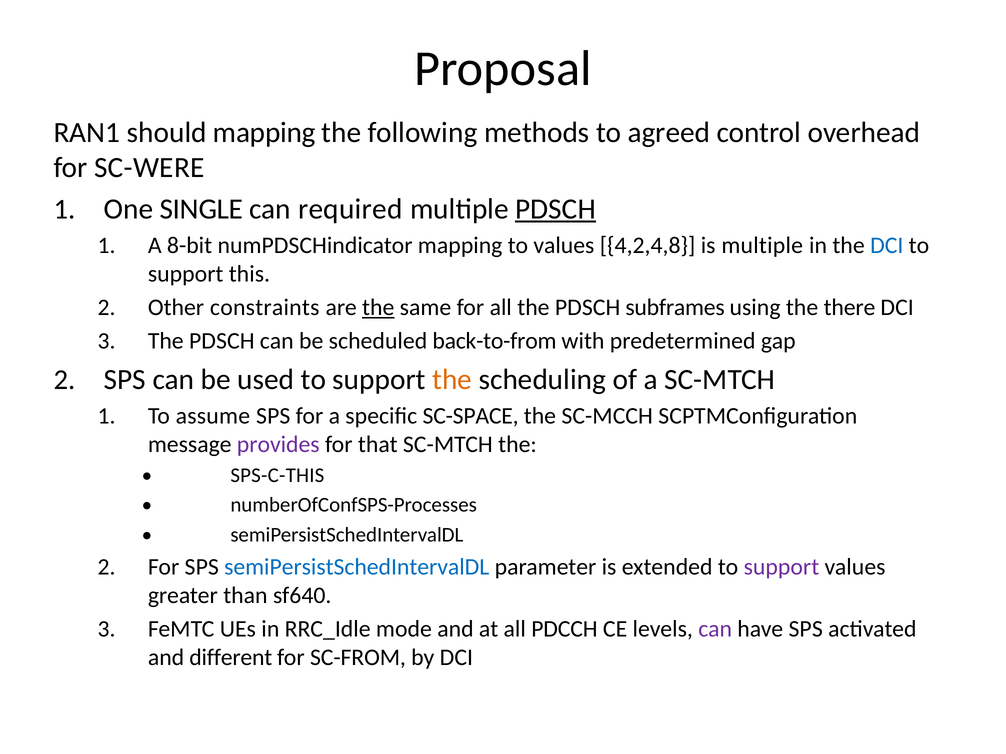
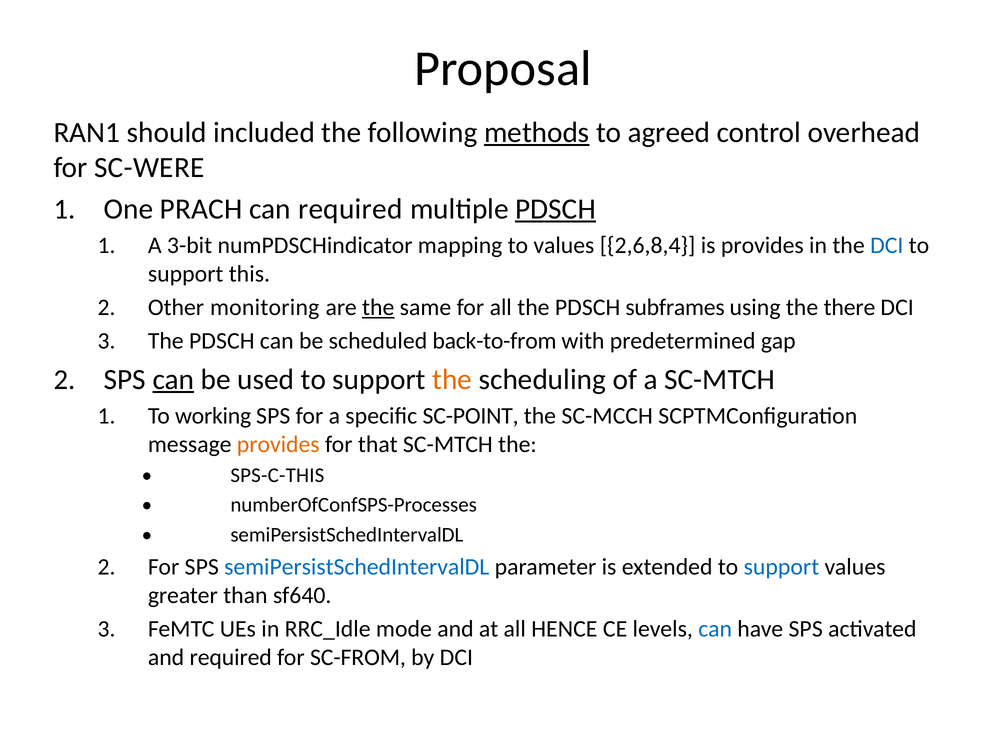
should mapping: mapping -> included (264, 133)
methods underline: none -> present (537, 133)
SINGLE: SINGLE -> PRACH (201, 209)
8-bit: 8-bit -> 3-bit (190, 246)
4,2,4,8: 4,2,4,8 -> 2,6,8,4 (648, 246)
is multiple: multiple -> provides (762, 246)
constraints: constraints -> monitoring (265, 308)
can underline: none -> present (173, 380)
assume: assume -> working (213, 416)
SC-SPACE: SC-SPACE -> SC-POINT (471, 416)
provides colour: purple -> orange (278, 445)
support colour: purple -> blue (781, 567)
PDCCH: PDCCH -> HENCE (564, 629)
can colour: purple -> blue (715, 629)
and different: different -> required (231, 658)
